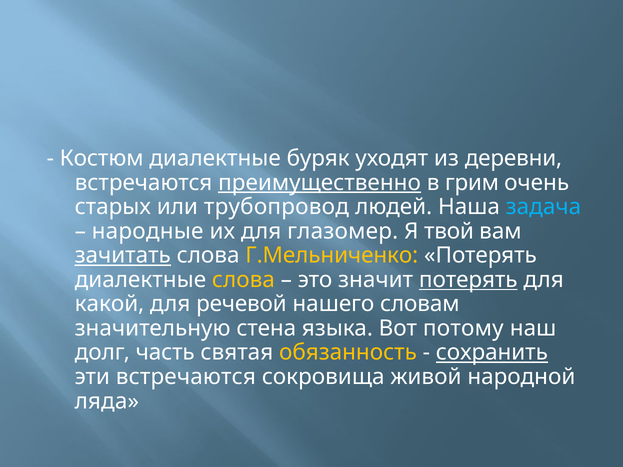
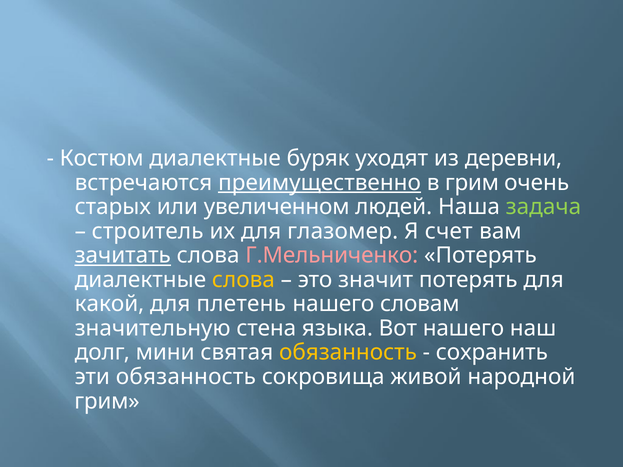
трубопровод: трубопровод -> увеличенном (277, 207)
задача colour: light blue -> light green (543, 207)
народные: народные -> строитель (148, 231)
твой: твой -> счет (449, 231)
Г.Мельниченко colour: yellow -> pink (332, 256)
потерять underline: present -> none (468, 280)
речевой: речевой -> плетень (241, 304)
Вот потому: потому -> нашего (464, 328)
часть: часть -> мини (165, 353)
сохранить underline: present -> none (492, 353)
эти встречаются: встречаются -> обязанность (186, 377)
ляда: ляда -> грим (107, 401)
